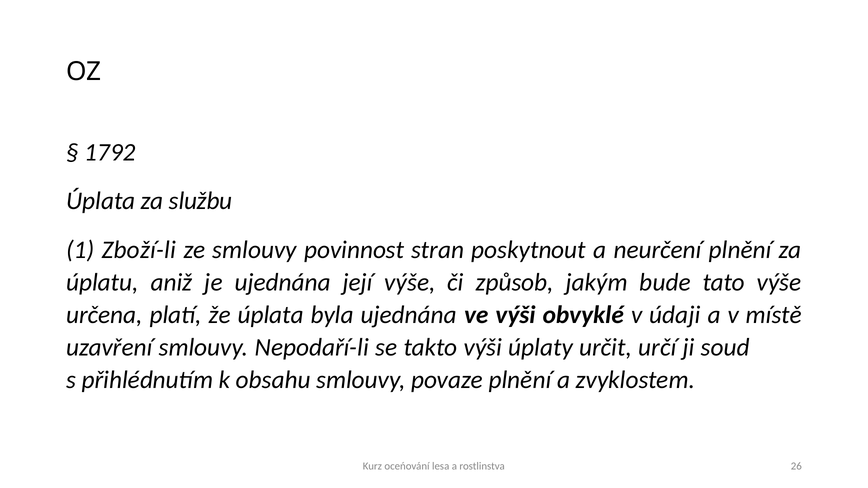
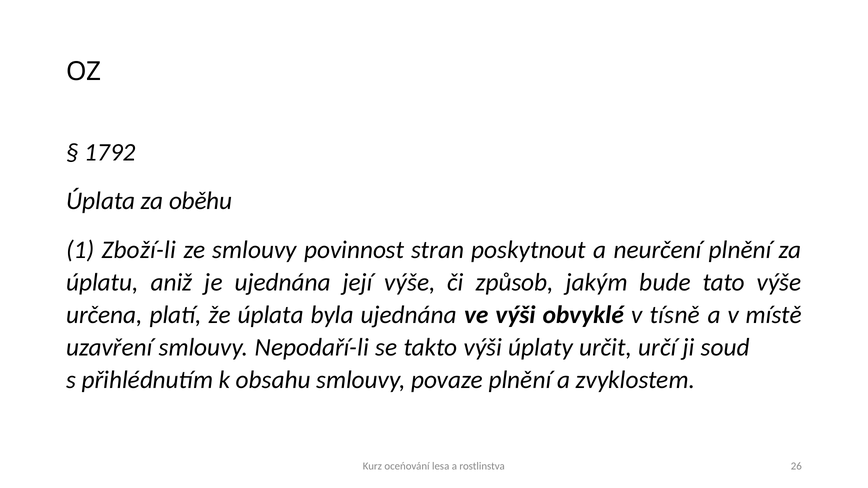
službu: službu -> oběhu (201, 201)
údaji: údaji -> tísně (675, 315)
